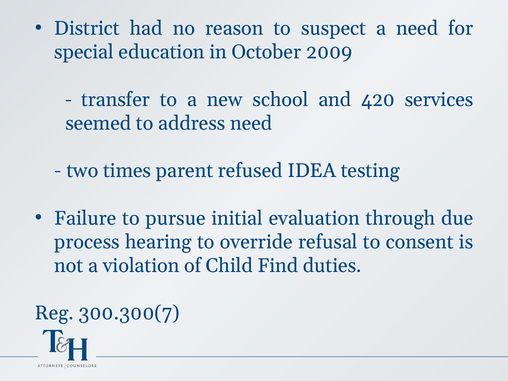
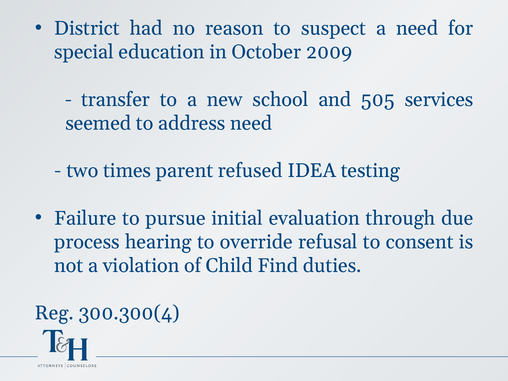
420: 420 -> 505 (378, 100)
300.300(7: 300.300(7 -> 300.300(4 (129, 313)
